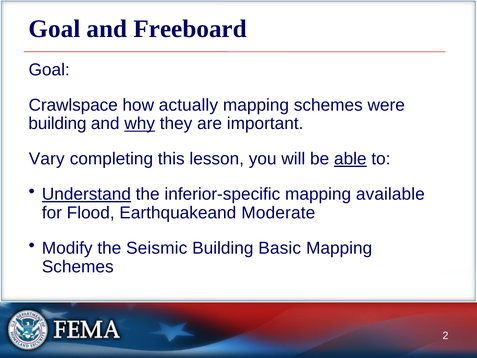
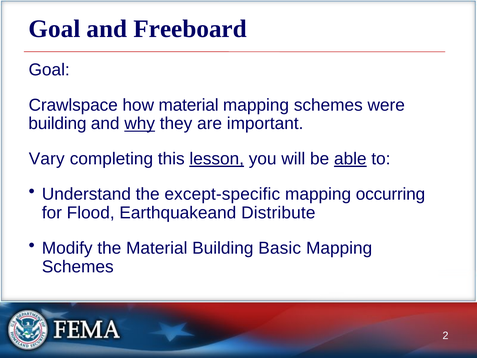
how actually: actually -> material (189, 105)
lesson underline: none -> present (217, 159)
Understand underline: present -> none (86, 194)
inferior-specific: inferior-specific -> except-specific (222, 194)
available: available -> occurring (390, 194)
Moderate: Moderate -> Distribute (278, 213)
the Seismic: Seismic -> Material (157, 248)
